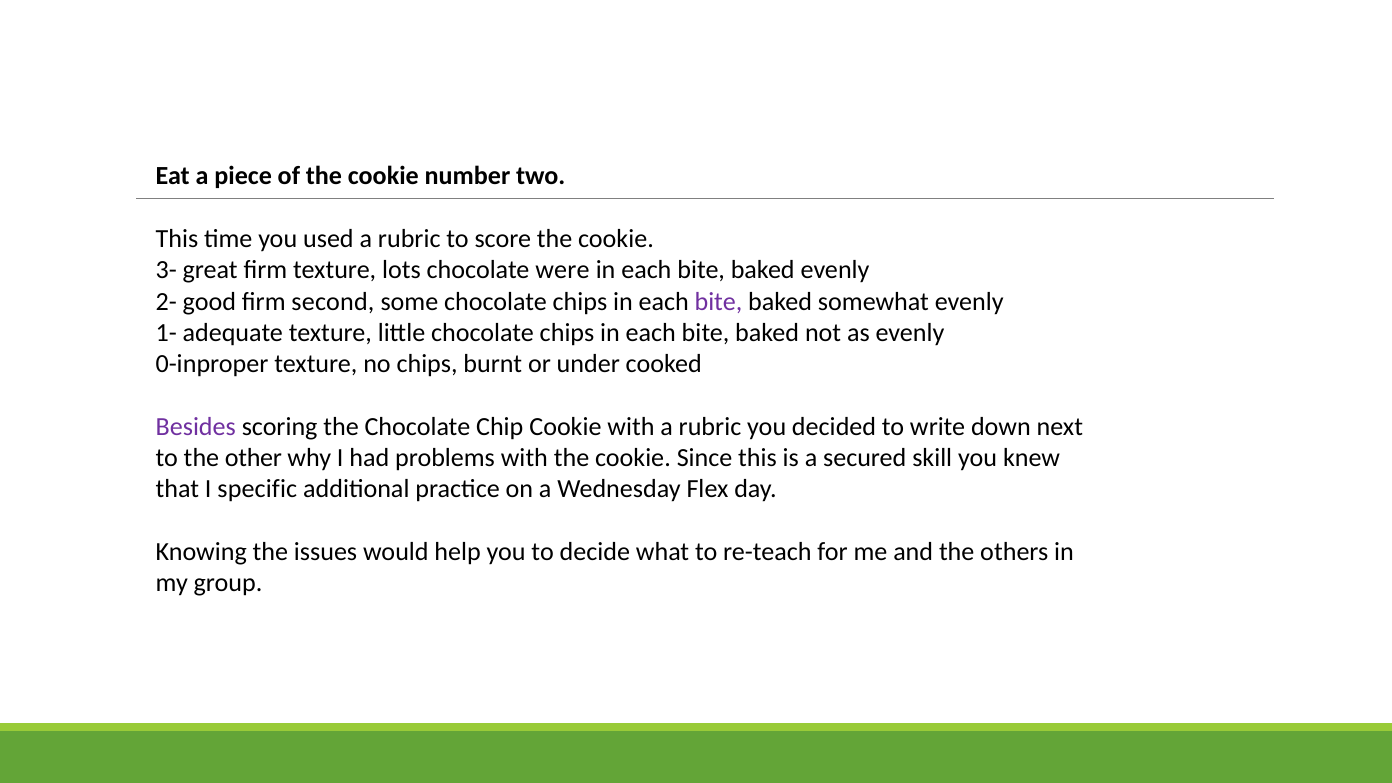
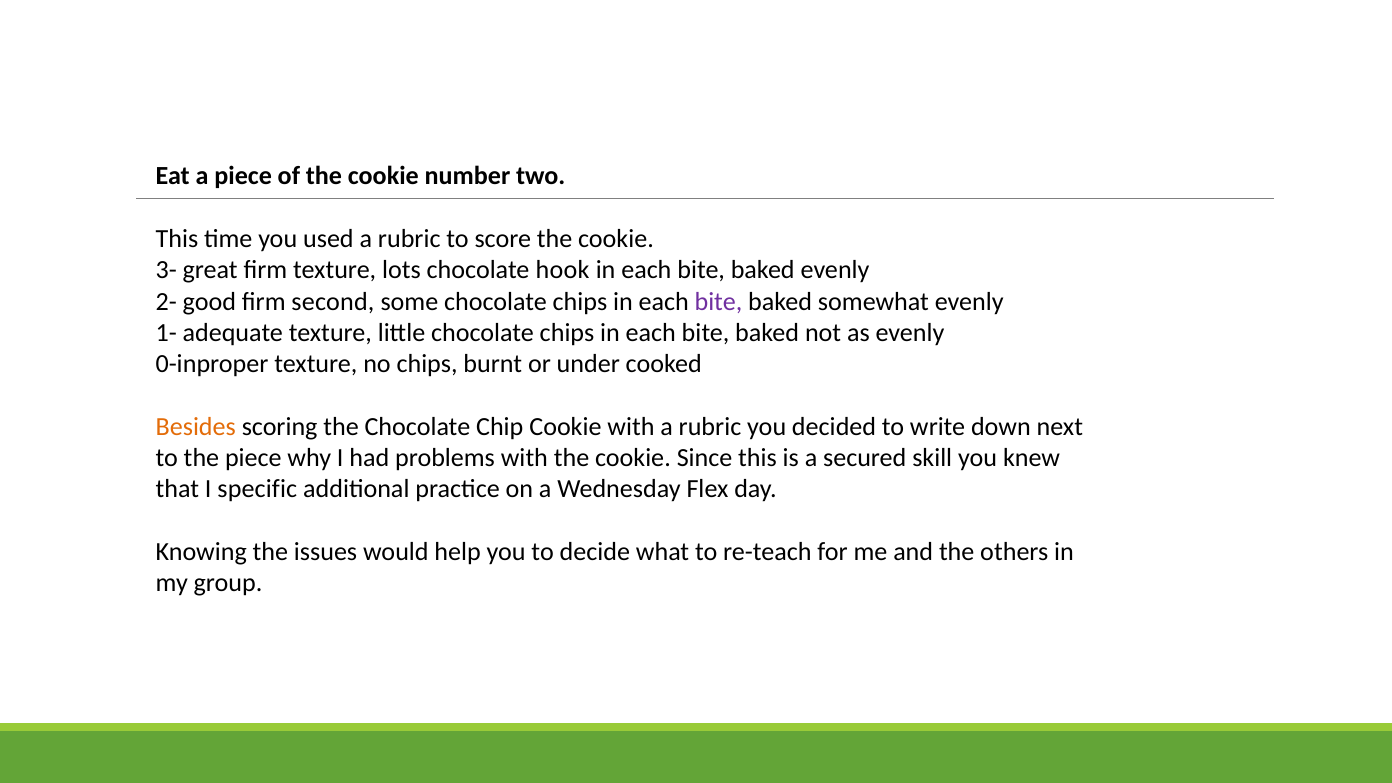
were: were -> hook (562, 270)
Besides colour: purple -> orange (196, 427)
the other: other -> piece (253, 458)
